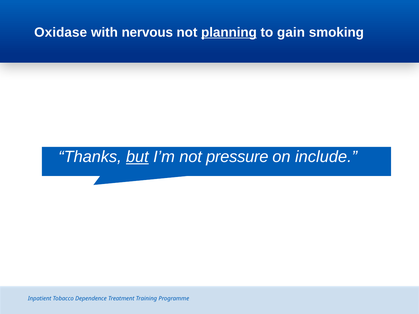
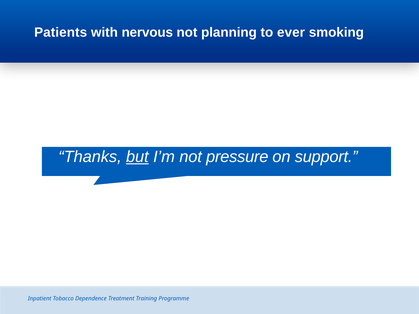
Oxidase: Oxidase -> Patients (61, 32)
planning underline: present -> none (229, 32)
gain: gain -> ever (291, 32)
include: include -> support (326, 157)
